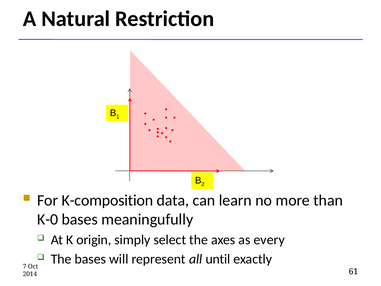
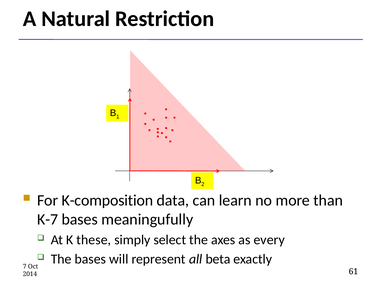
K-0: K-0 -> K-7 (48, 219)
origin: origin -> these (94, 240)
until: until -> beta (218, 259)
